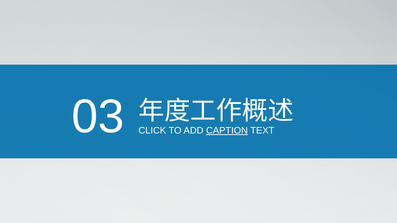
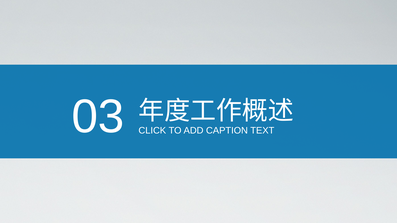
CAPTION underline: present -> none (227, 131)
